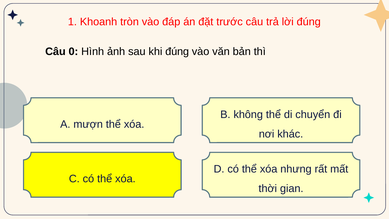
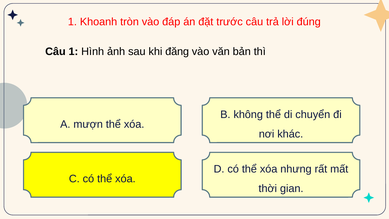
Câu 0: 0 -> 1 (73, 51)
khi đúng: đúng -> đăng (177, 51)
